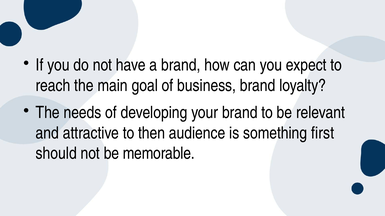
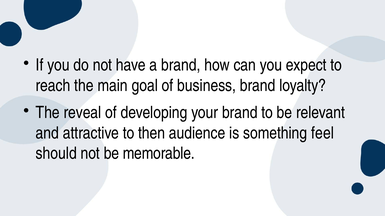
needs: needs -> reveal (82, 113)
first: first -> feel (323, 133)
